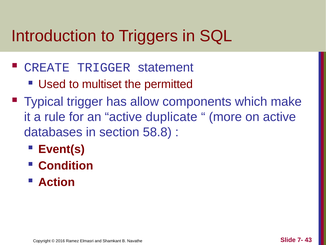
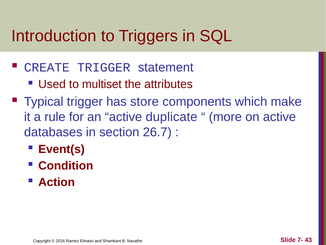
permitted: permitted -> attributes (169, 84)
allow: allow -> store (144, 101)
58.8: 58.8 -> 26.7 (157, 132)
